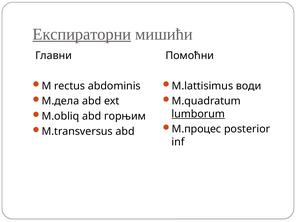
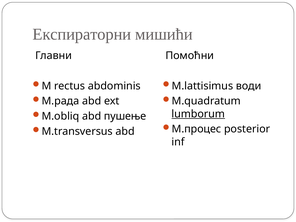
Експираторни underline: present -> none (82, 34)
M.дела: M.дела -> M.рада (60, 101)
горњим: горњим -> пушење (125, 116)
